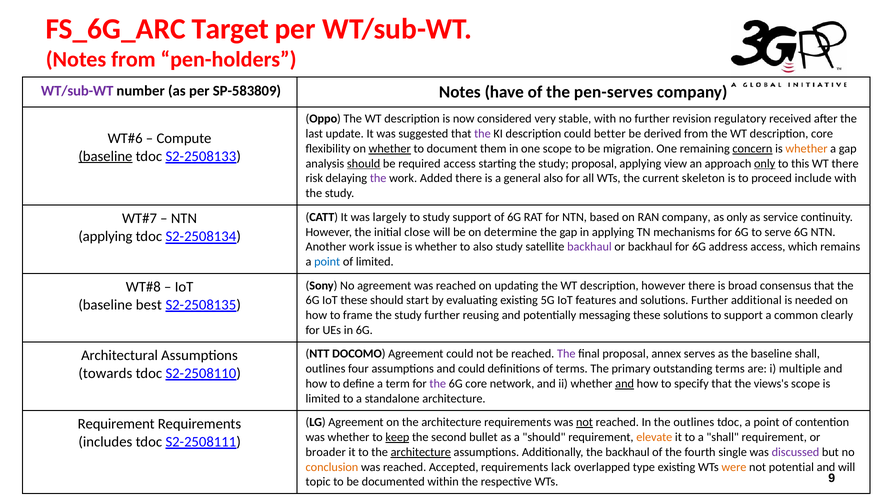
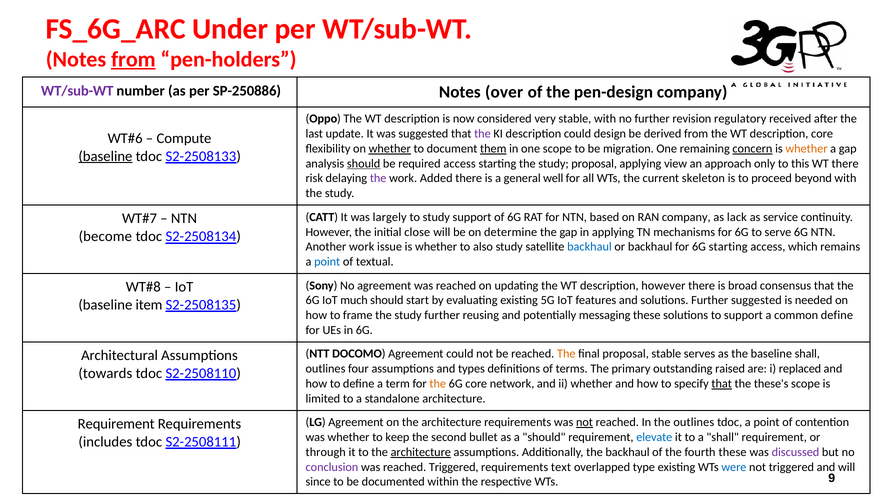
Target: Target -> Under (230, 29)
from underline: none -> present (133, 59)
SP-583809: SP-583809 -> SP-250886 (247, 91)
have: have -> over (504, 92)
pen-serves: pen-serves -> pen-design (613, 92)
better: better -> design (610, 134)
them underline: none -> present (493, 149)
only underline: present -> none (765, 163)
general also: also -> well (553, 178)
include: include -> beyond (813, 178)
as only: only -> lack (737, 217)
applying: applying -> become (105, 236)
backhaul colour: purple -> blue (589, 247)
6G address: address -> starting (728, 247)
of limited: limited -> textual (375, 262)
IoT these: these -> much (354, 300)
Further additional: additional -> suggested (756, 300)
best: best -> item (149, 305)
common clearly: clearly -> define (837, 315)
The colour: purple -> orange (566, 354)
proposal annex: annex -> stable (666, 354)
and could: could -> types (471, 369)
outstanding terms: terms -> raised (730, 369)
multiple: multiple -> replaced (800, 369)
the colour: purple -> orange (438, 383)
and underline: present -> none (625, 383)
that underline: none -> present (722, 383)
views's: views's -> these's (771, 383)
keep underline: present -> none (397, 437)
elevate colour: orange -> blue (654, 437)
broader: broader -> through (326, 452)
fourth single: single -> these (733, 452)
conclusion colour: orange -> purple (332, 467)
reached Accepted: Accepted -> Triggered (454, 467)
lack: lack -> text (561, 467)
were colour: orange -> blue (734, 467)
not potential: potential -> triggered (791, 467)
topic: topic -> since (318, 482)
